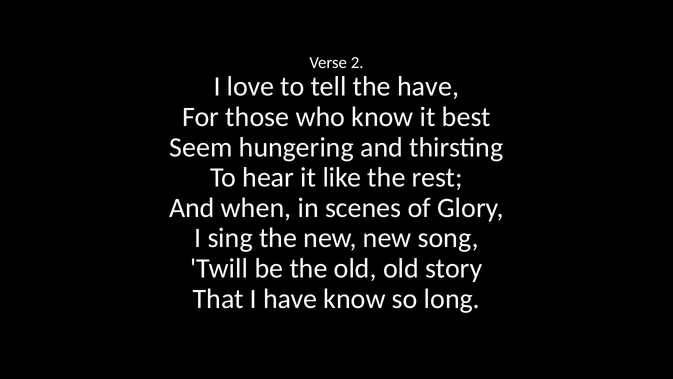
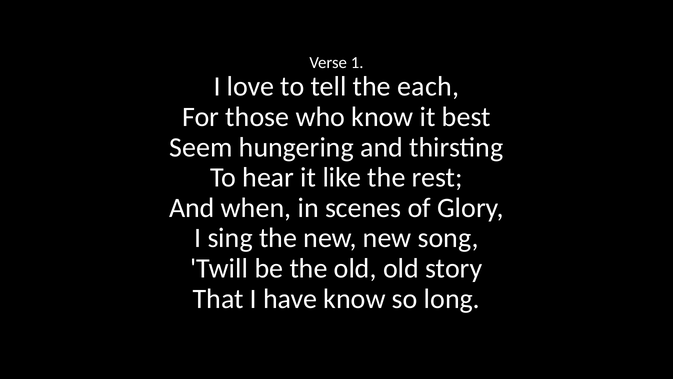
2: 2 -> 1 (357, 63)
the have: have -> each (428, 87)
